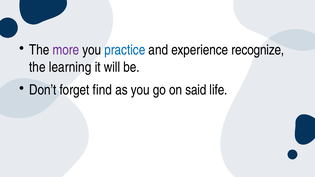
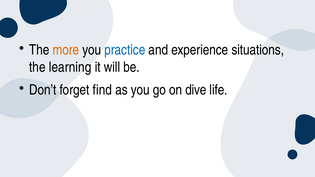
more colour: purple -> orange (66, 50)
recognize: recognize -> situations (258, 50)
said: said -> dive (196, 90)
